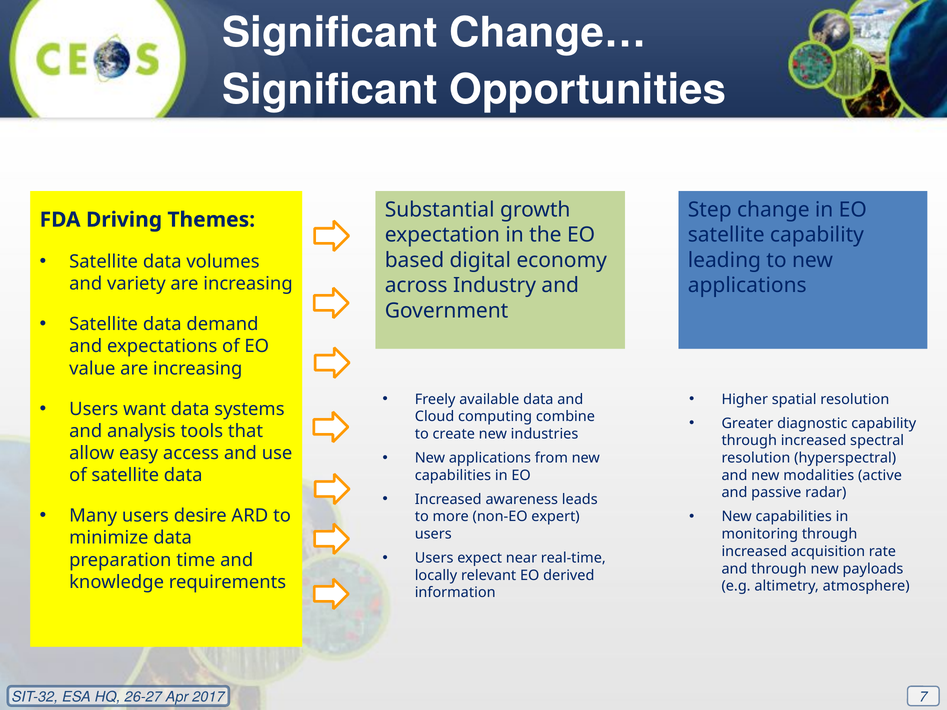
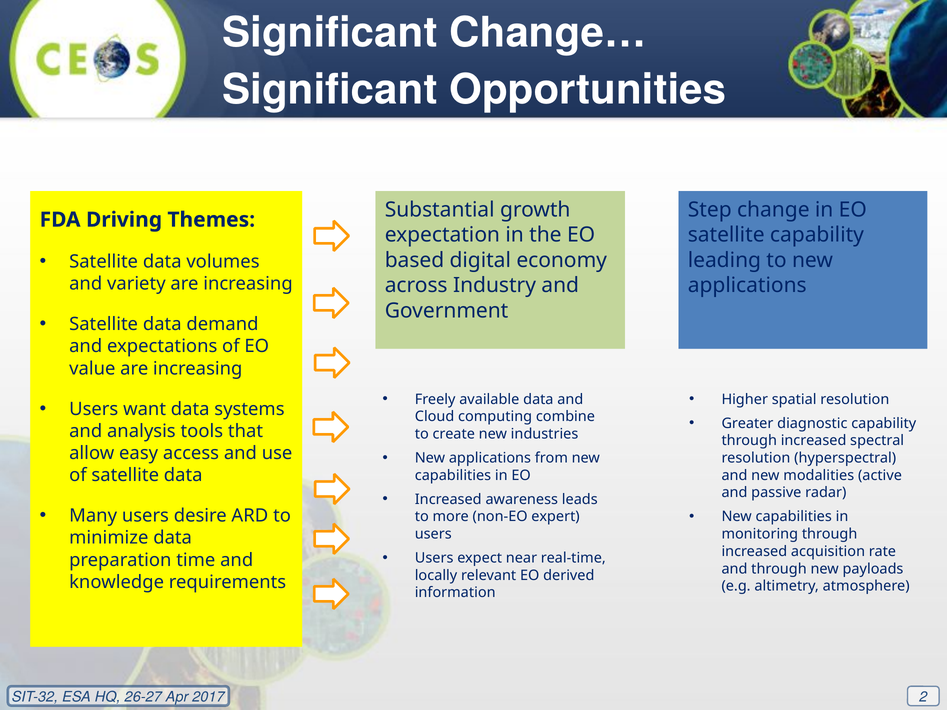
7: 7 -> 2 (923, 697)
